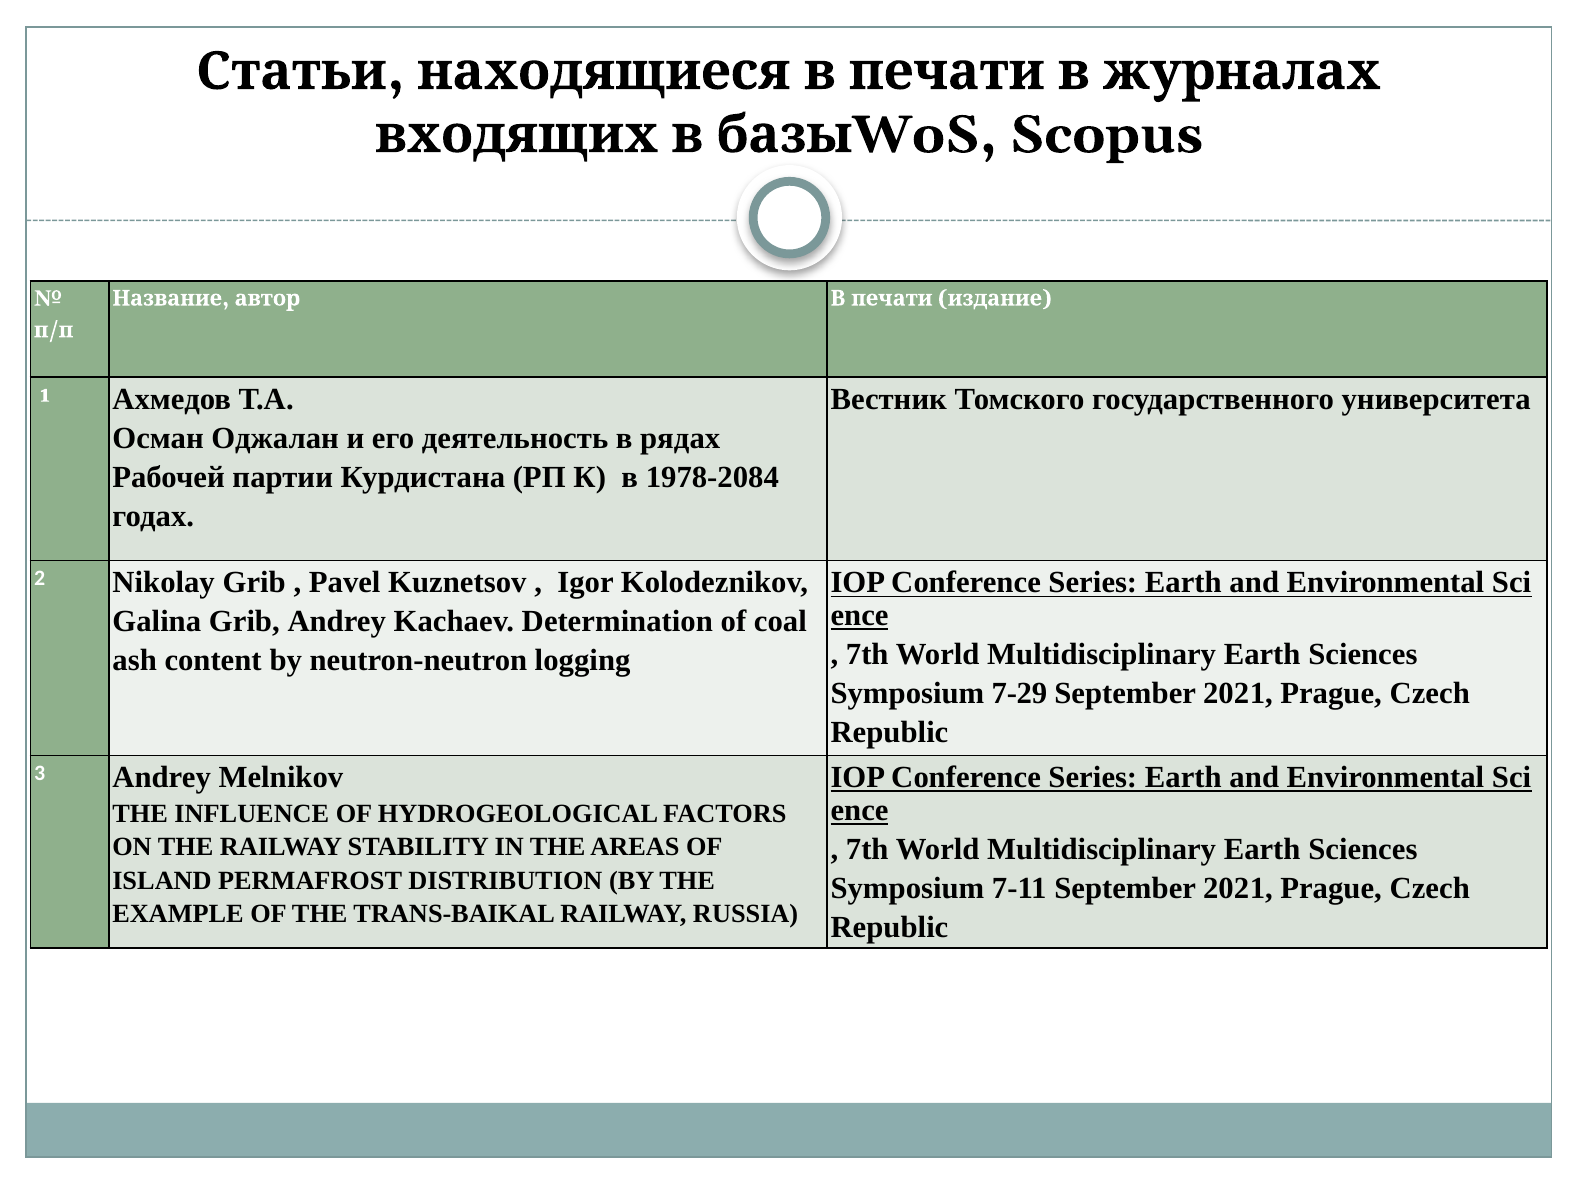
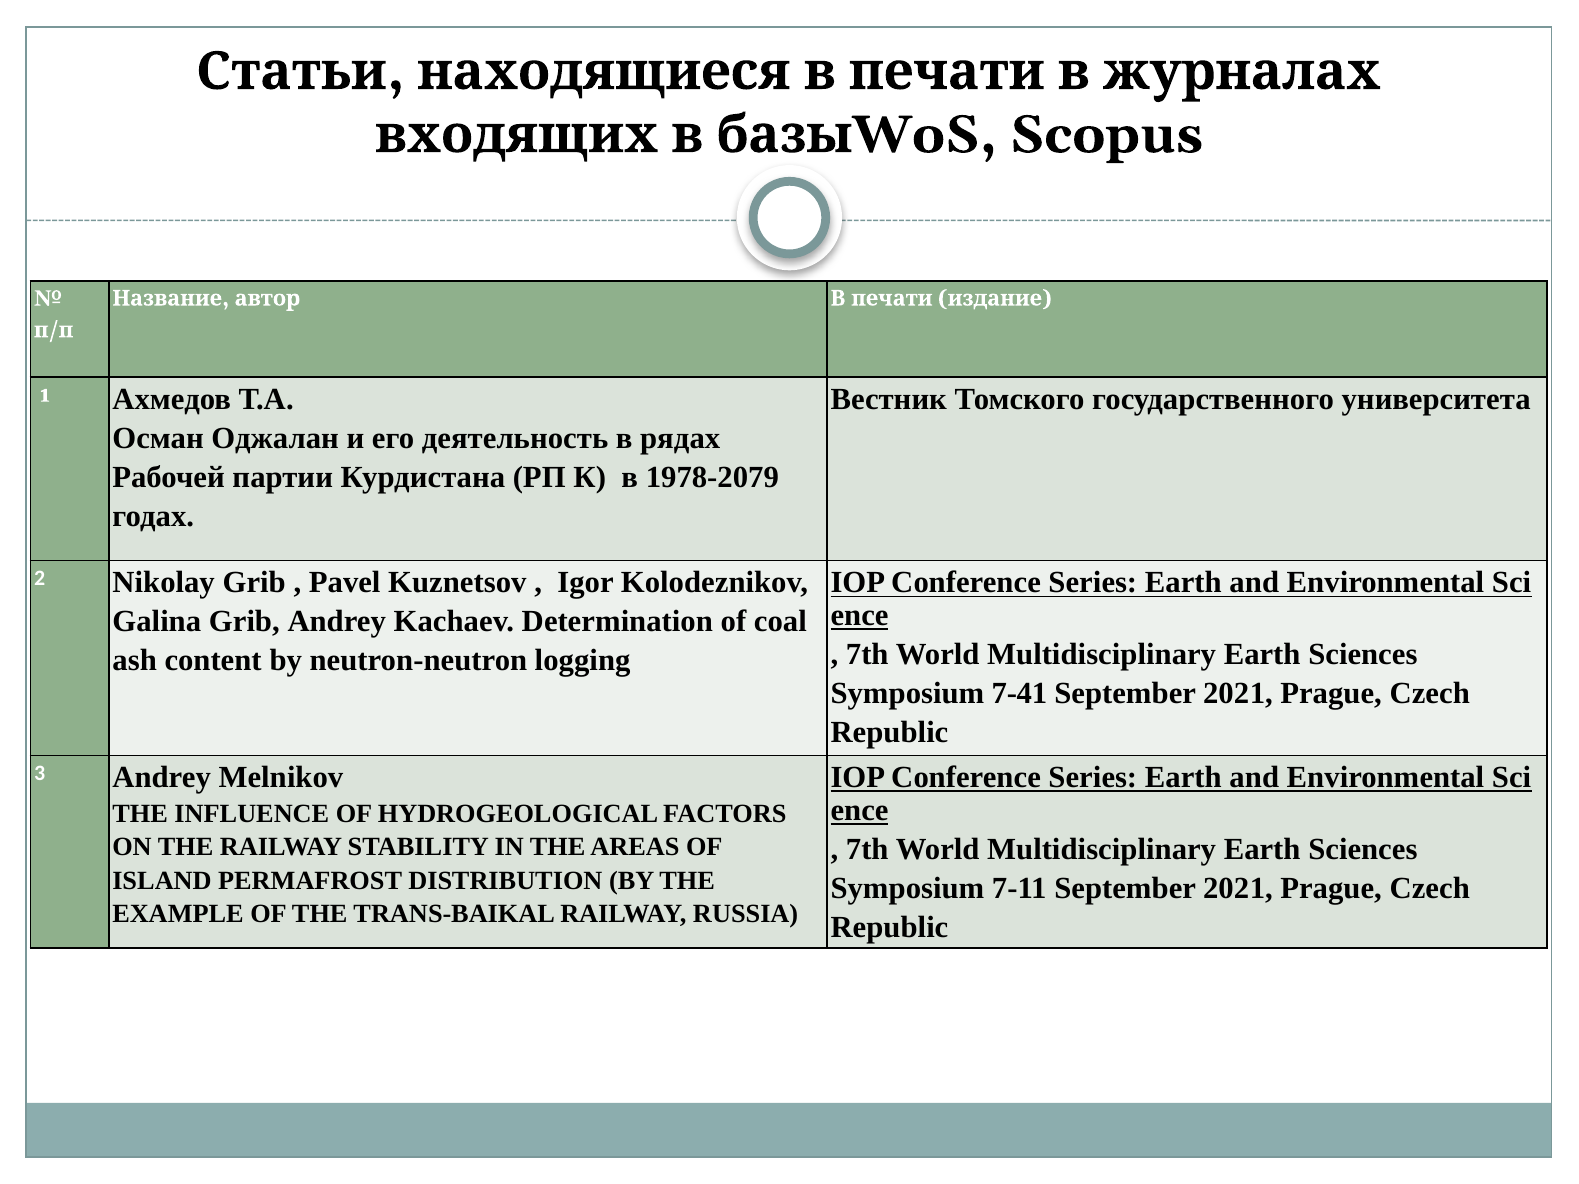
1978-2084: 1978-2084 -> 1978-2079 (712, 478)
7-29: 7-29 -> 7-41 (1019, 693)
